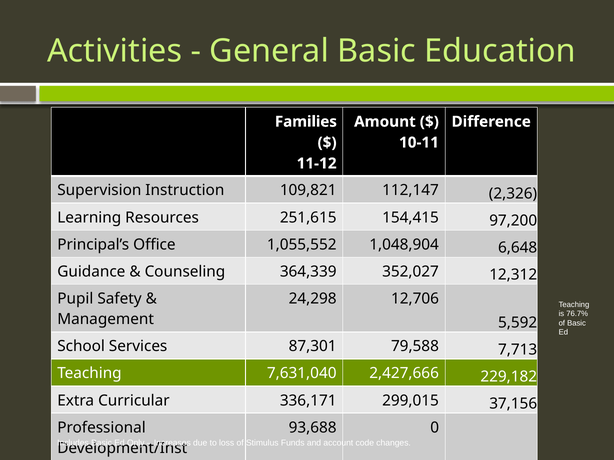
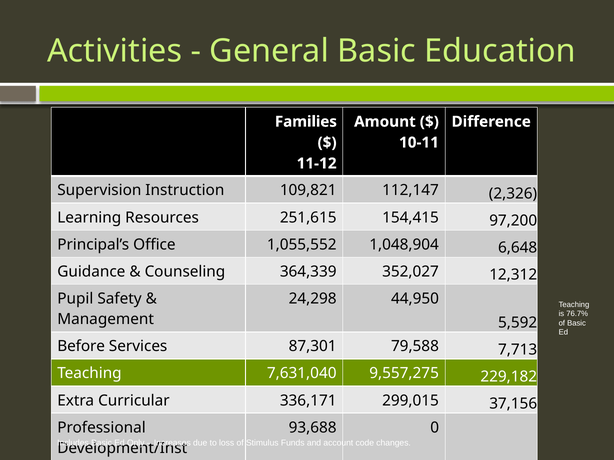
12,706: 12,706 -> 44,950 (415, 299)
School: School -> Before (81, 347)
2,427,666: 2,427,666 -> 9,557,275 (404, 374)
